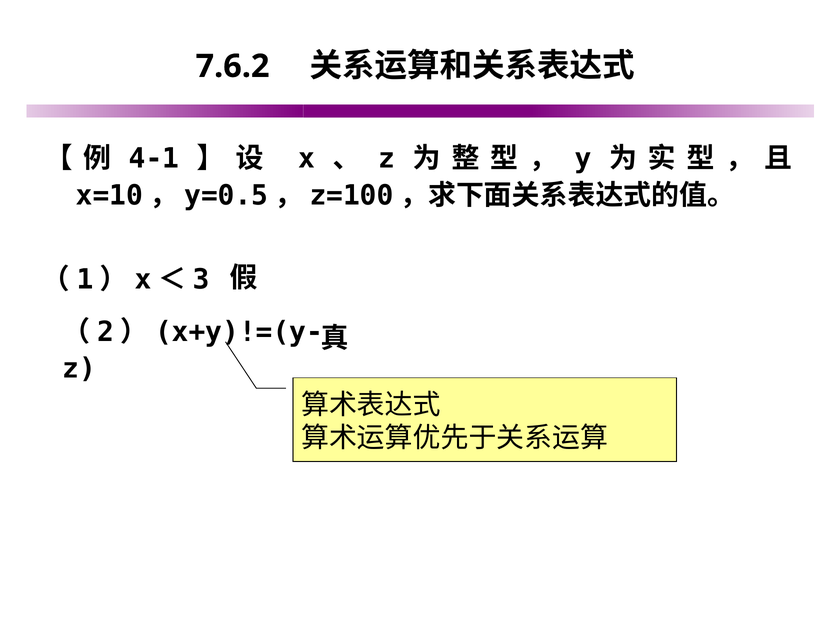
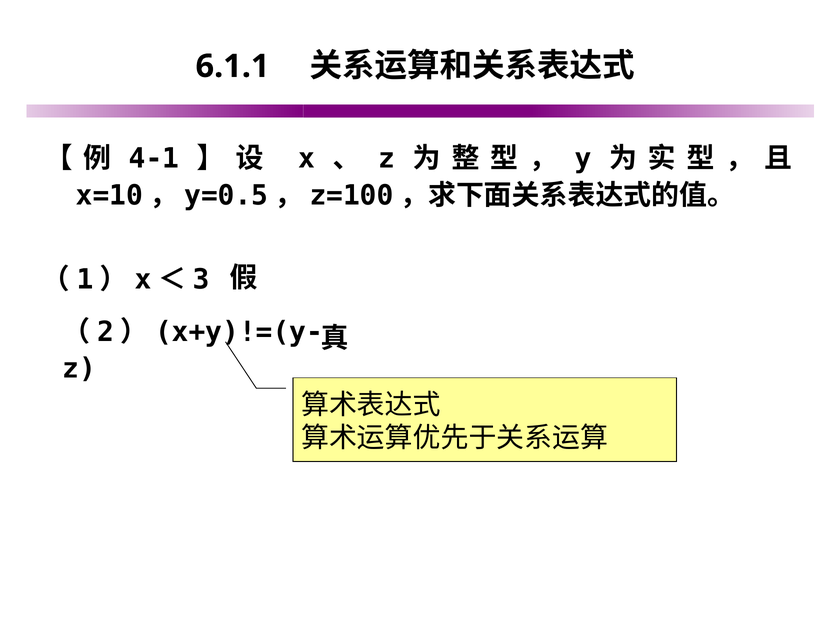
7.6.2: 7.6.2 -> 6.1.1 (233, 66)
